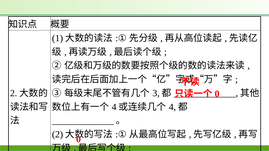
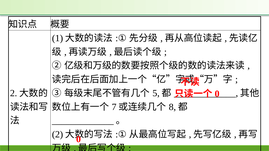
3: 3 -> 5 (156, 93)
4: 4 -> 7 (114, 107)
4: 4 -> 8 (172, 107)
